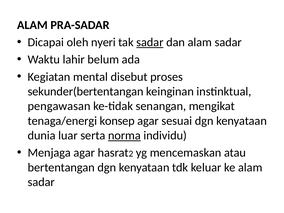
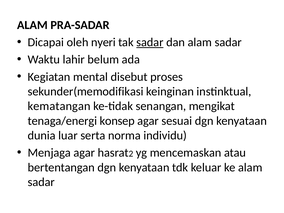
sekunder(bertentangan: sekunder(bertentangan -> sekunder(memodifikasi (86, 91)
pengawasan: pengawasan -> kematangan (59, 106)
norma underline: present -> none (124, 135)
